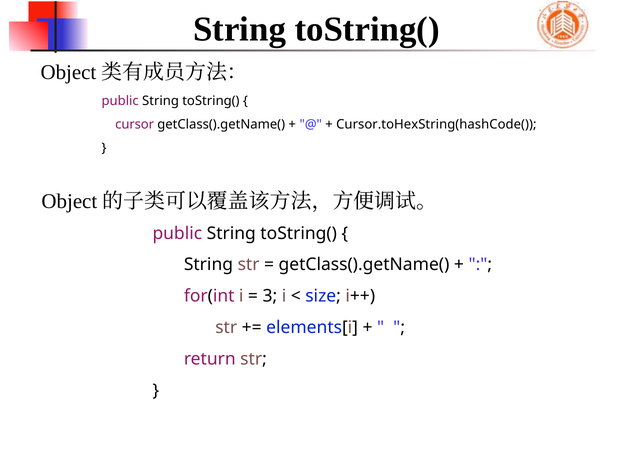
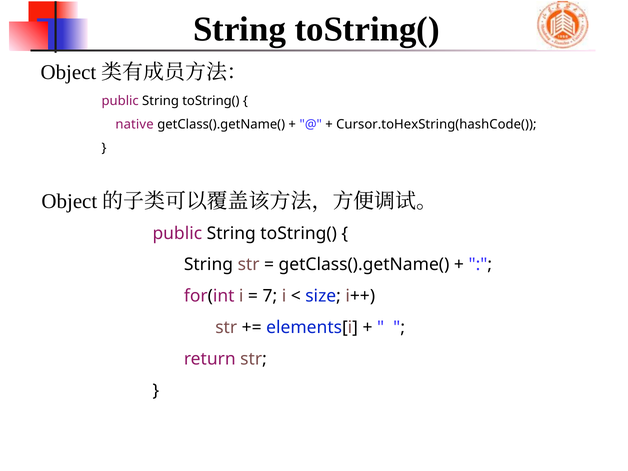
cursor: cursor -> native (135, 124)
3: 3 -> 7 (270, 296)
